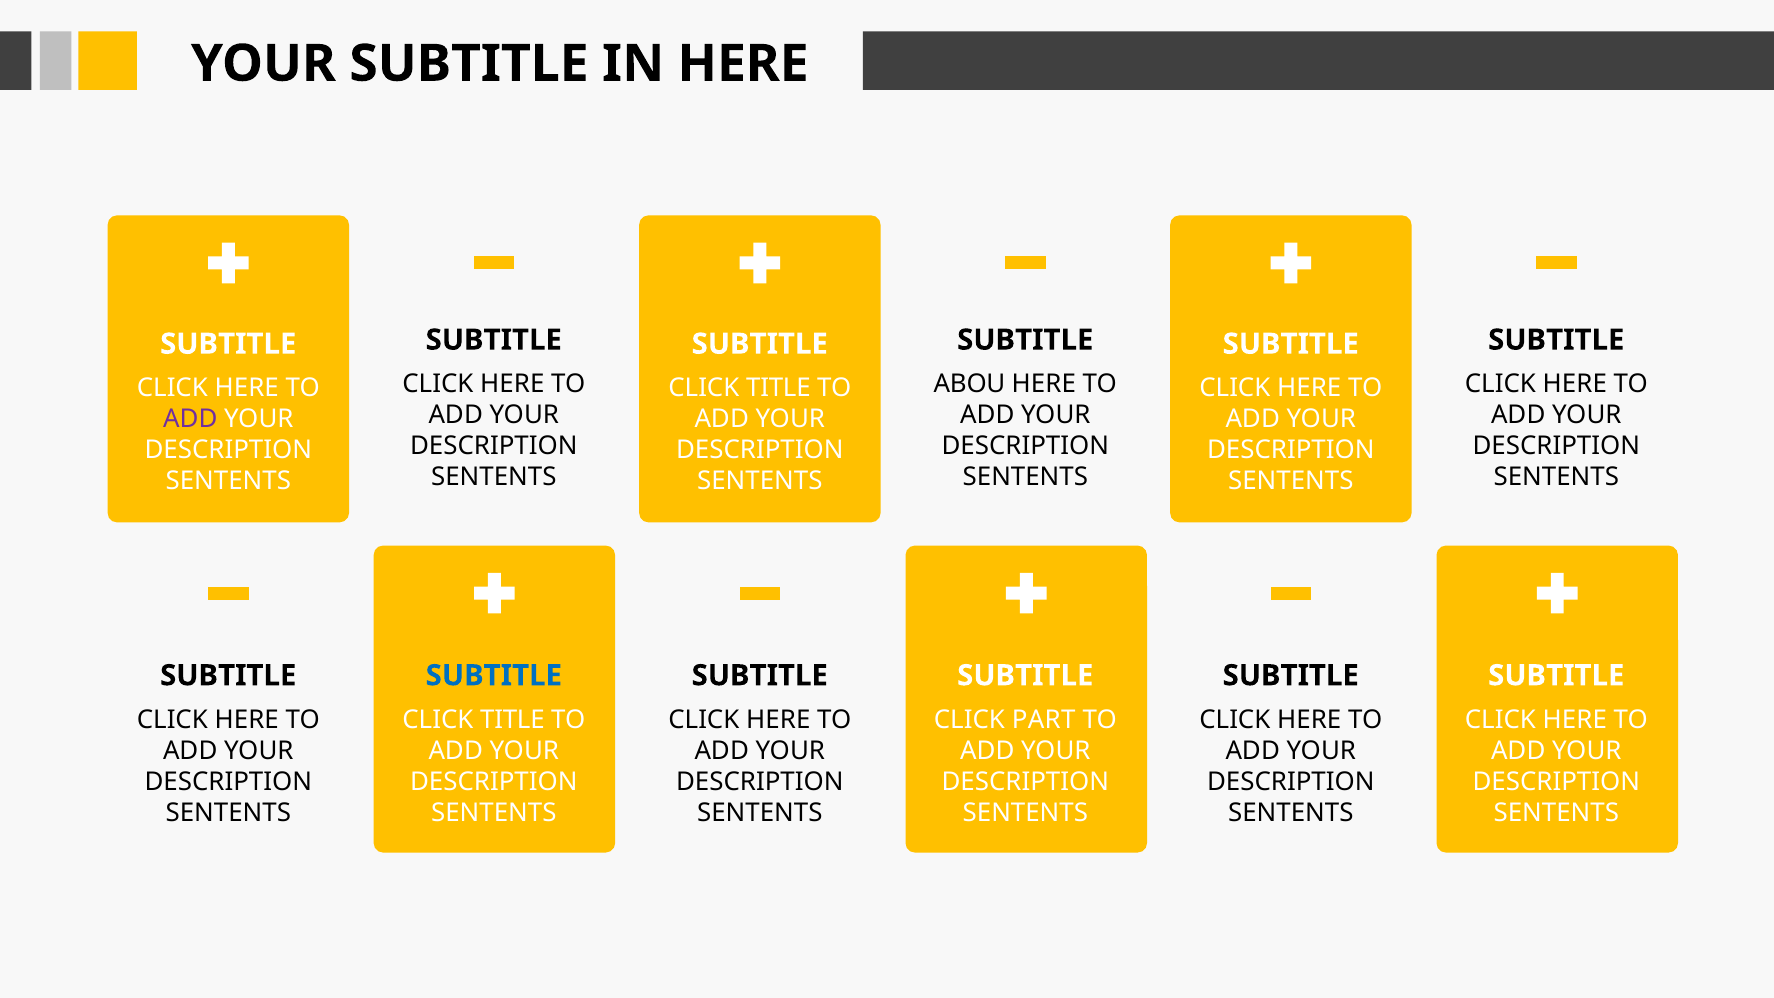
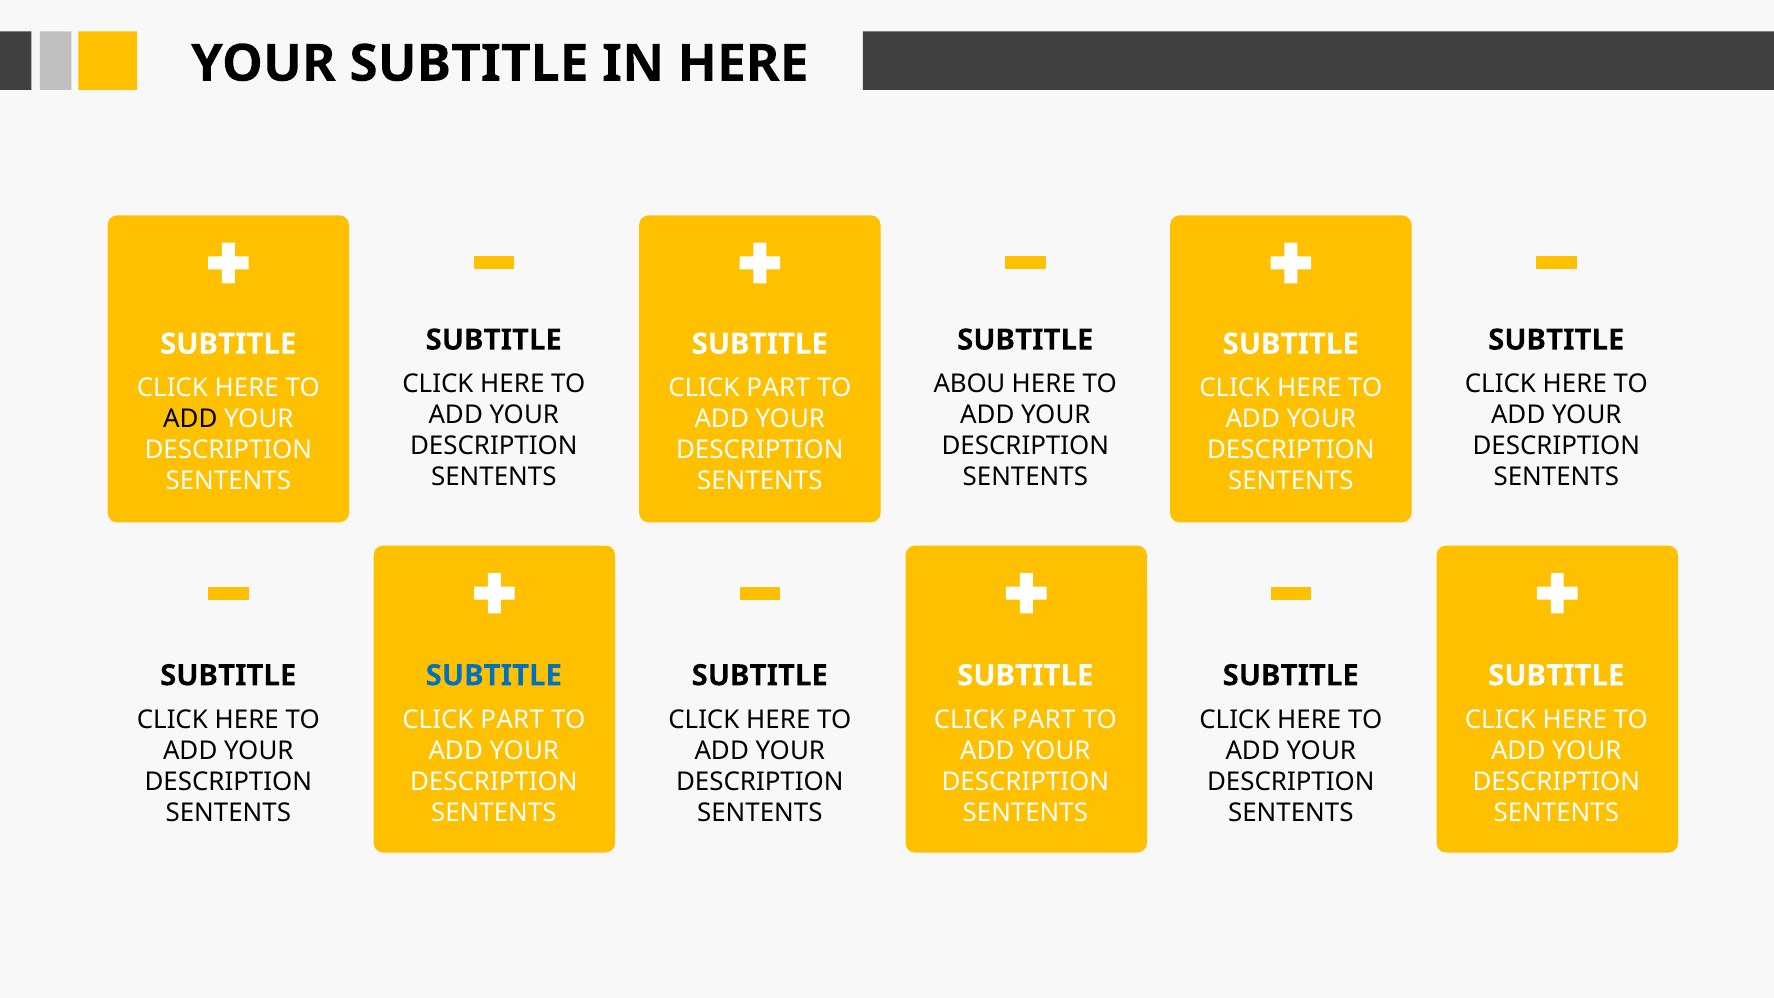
TITLE: TITLE -> PART (778, 388)
ADD colour: purple -> black (190, 419)
TITLE: TITLE -> PART (512, 720)
